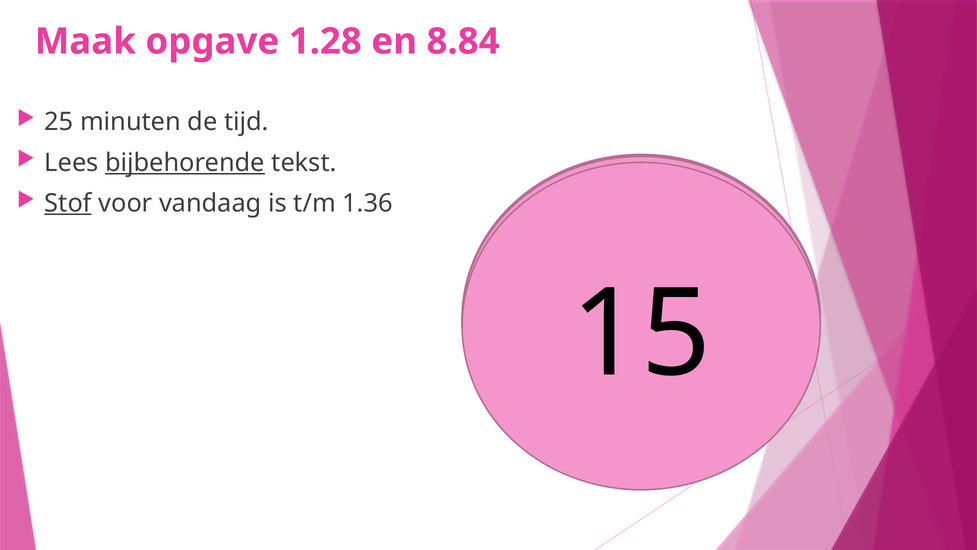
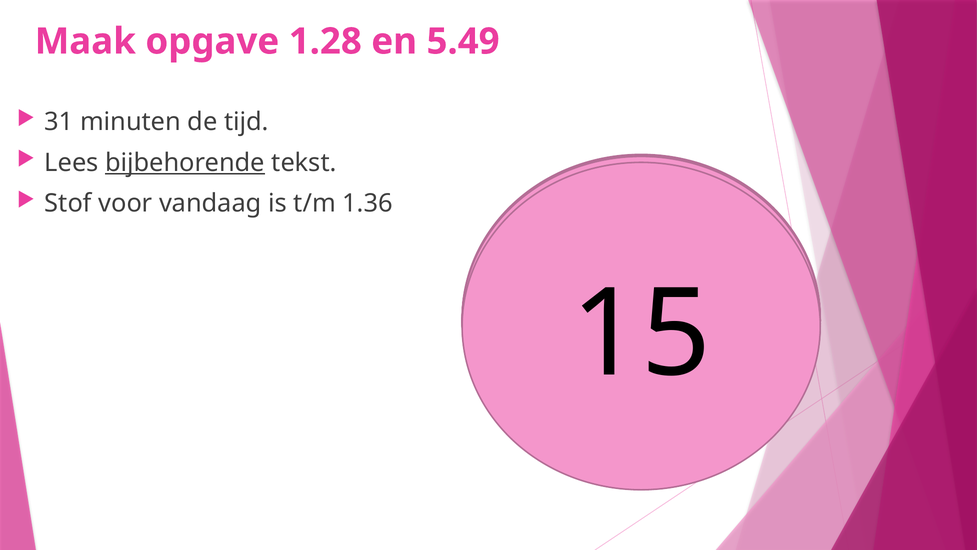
8.84: 8.84 -> 5.49 (463, 41)
25: 25 -> 31 (59, 122)
Stof underline: present -> none (68, 203)
